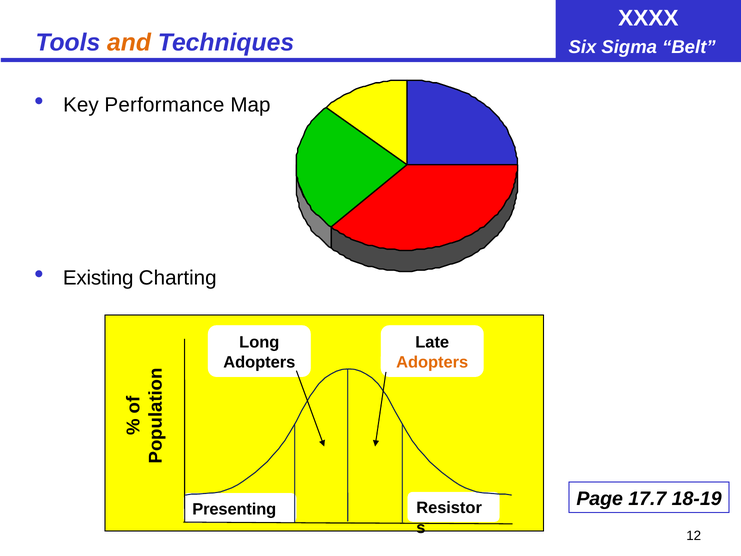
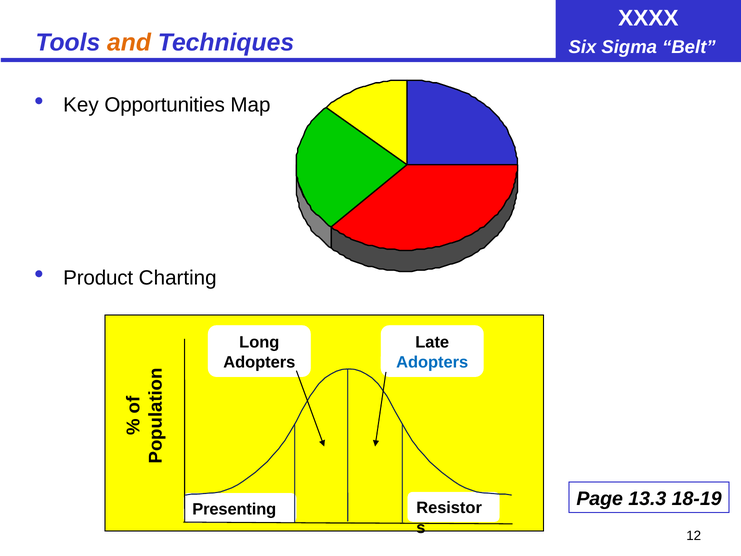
Performance: Performance -> Opportunities (165, 105)
Existing: Existing -> Product (98, 278)
Adopters colour: orange -> blue (432, 362)
17.7: 17.7 -> 13.3 (647, 498)
